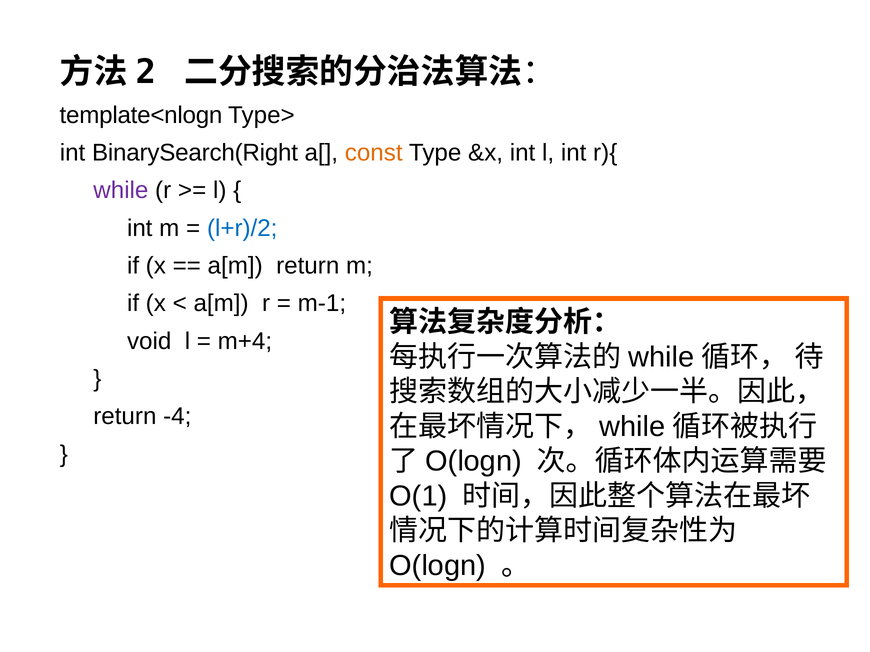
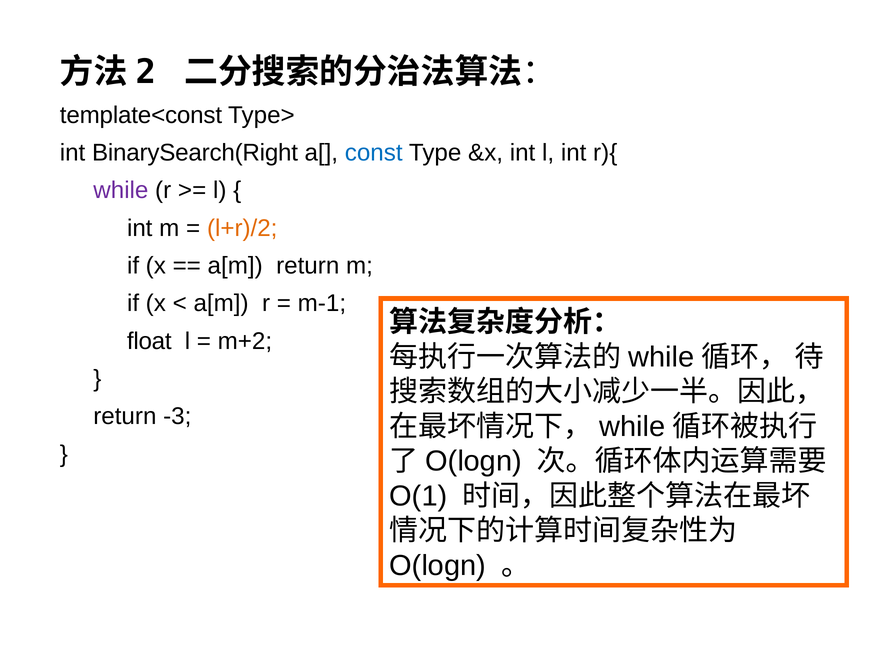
template<nlogn: template<nlogn -> template<const (141, 115)
const colour: orange -> blue (374, 153)
l+r)/2 colour: blue -> orange (242, 228)
void: void -> float (149, 341)
m+4: m+4 -> m+2 (245, 341)
-4: -4 -> -3 (177, 417)
